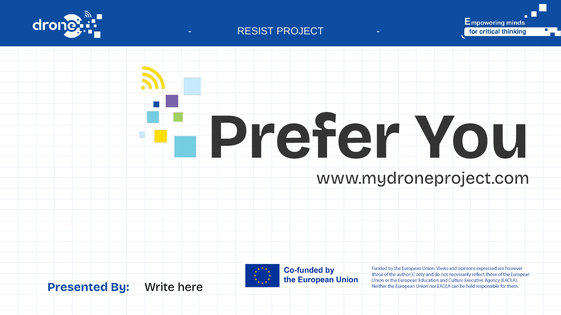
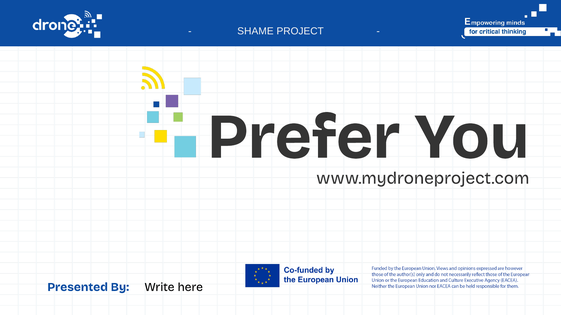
RESIST: RESIST -> SHAME (255, 31)
